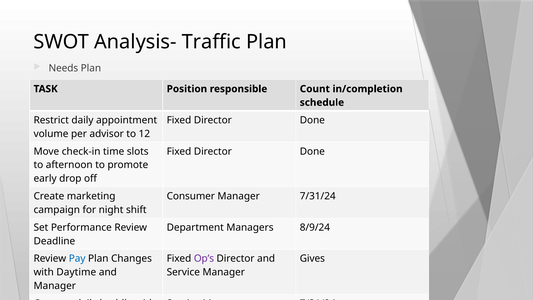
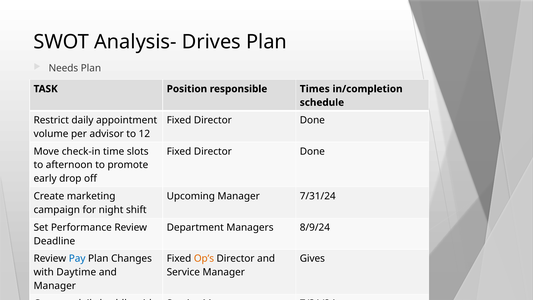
Traffic: Traffic -> Drives (211, 42)
Count: Count -> Times (315, 89)
Consumer: Consumer -> Upcoming (191, 196)
Op’s colour: purple -> orange (204, 259)
